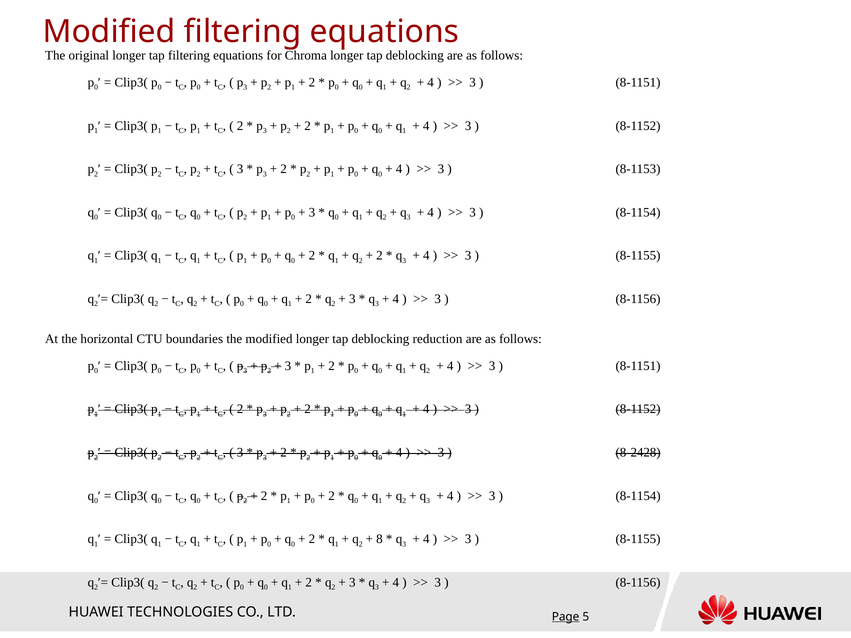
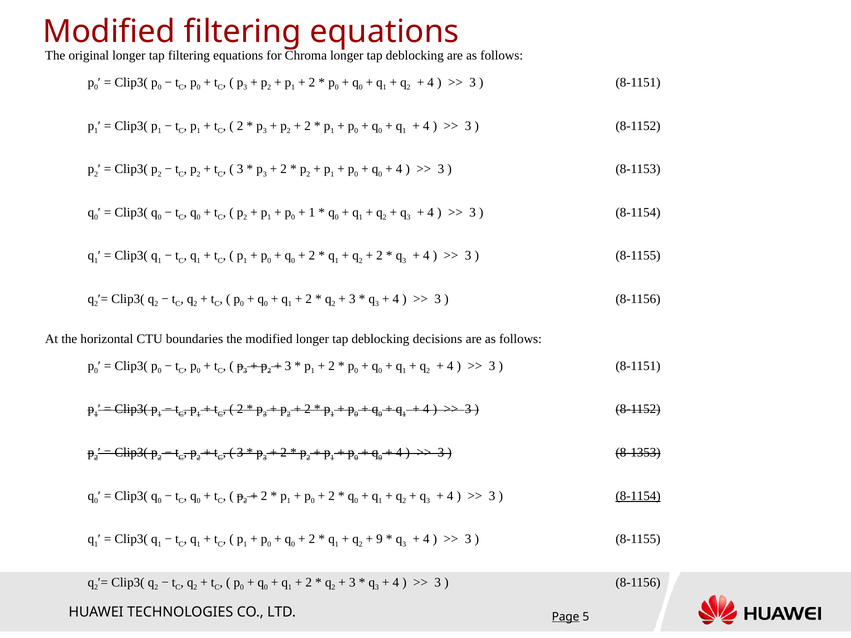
3: 3 -> 1 (312, 212)
reduction: reduction -> decisions (438, 339)
8‑2428: 8‑2428 -> 8‑1353 (638, 453)
8‑1154 underline: none -> present (638, 496)
8: 8 -> 9 (379, 539)
